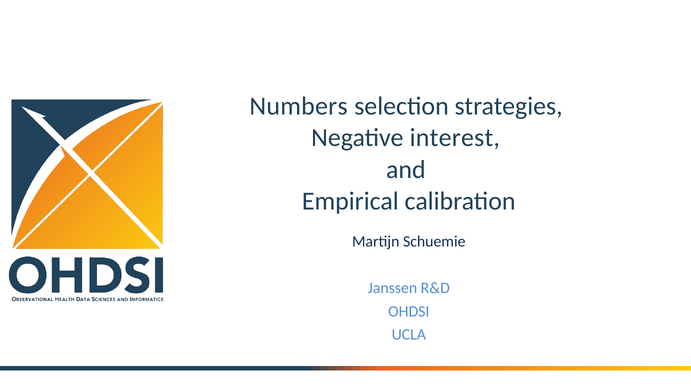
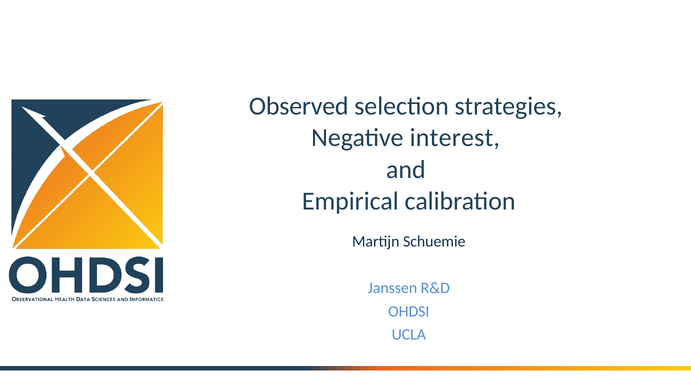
Numbers: Numbers -> Observed (299, 106)
